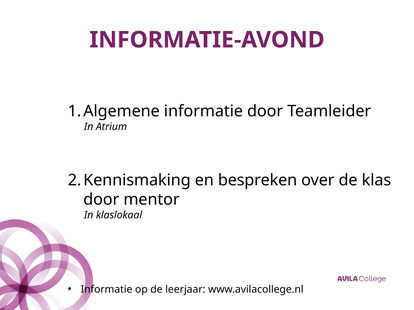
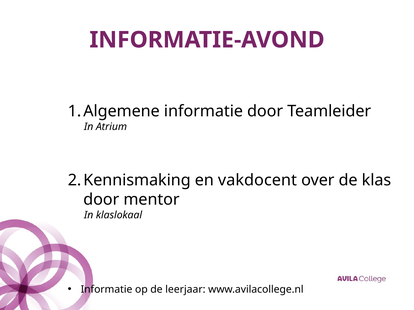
bespreken: bespreken -> vakdocent (257, 181)
